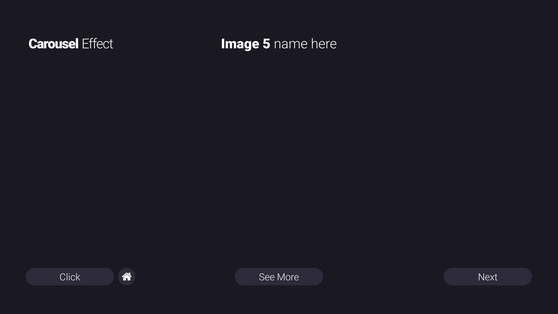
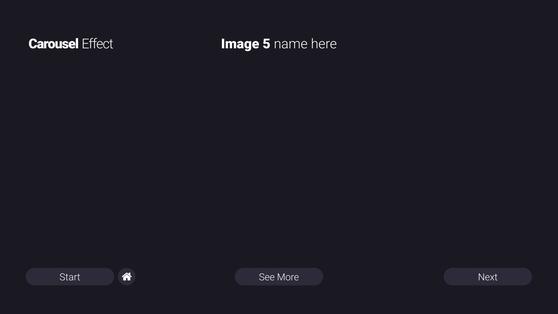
Click: Click -> Start (70, 277)
